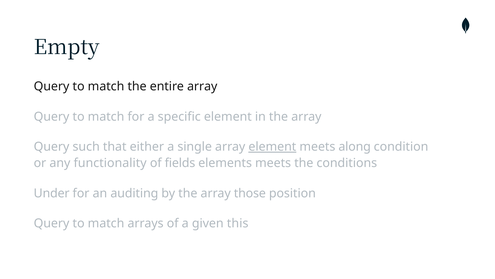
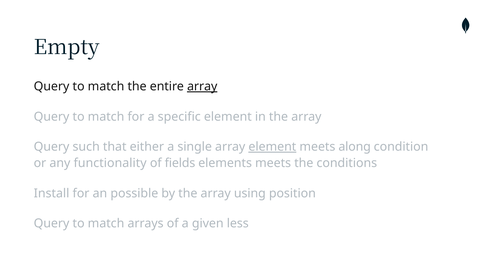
array underline: none -> present (202, 86)
Under: Under -> Install (52, 193)
auditing: auditing -> possible (134, 193)
those: those -> using (250, 193)
this: this -> less (238, 223)
